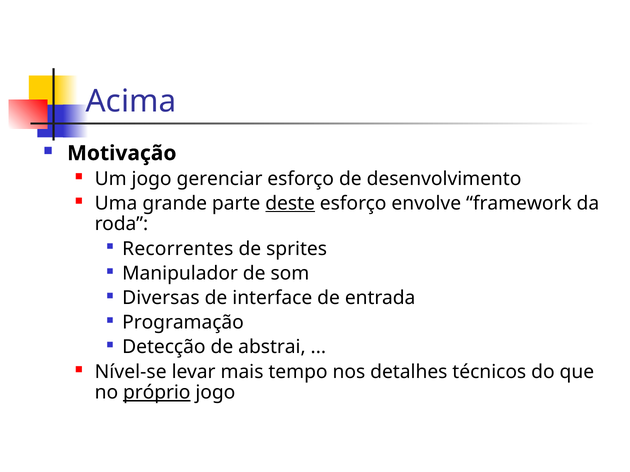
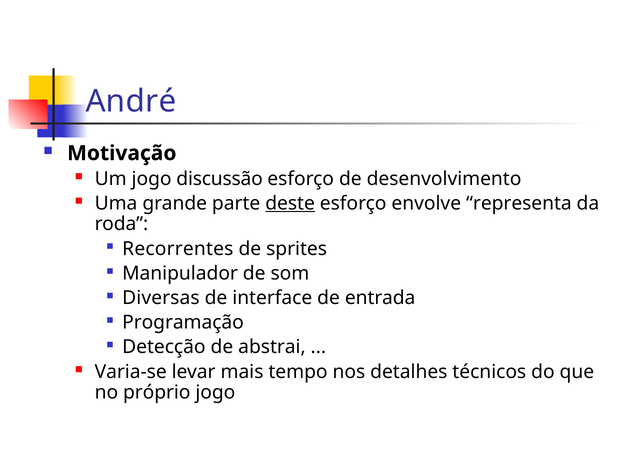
Acima: Acima -> André (131, 101)
gerenciar: gerenciar -> discussão (220, 179)
framework: framework -> representa (519, 204)
Nível-se: Nível-se -> Varia-se (131, 372)
próprio underline: present -> none (157, 393)
